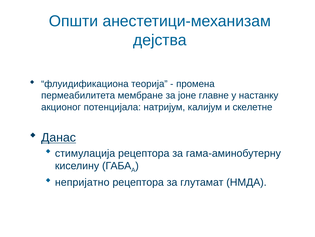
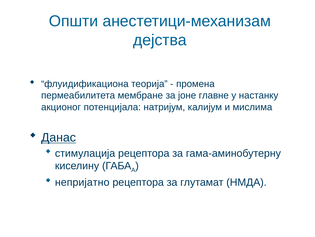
скелетне: скелетне -> мислима (252, 107)
